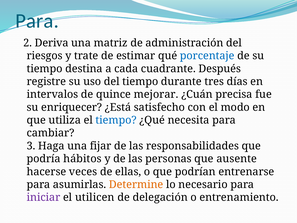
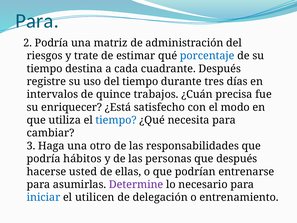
2 Deriva: Deriva -> Podría (52, 43)
mejorar: mejorar -> trabajos (156, 94)
fijar: fijar -> otro (100, 146)
que ausente: ausente -> después (237, 159)
veces: veces -> usted (83, 171)
Determine colour: orange -> purple (136, 184)
iniciar colour: purple -> blue (43, 197)
